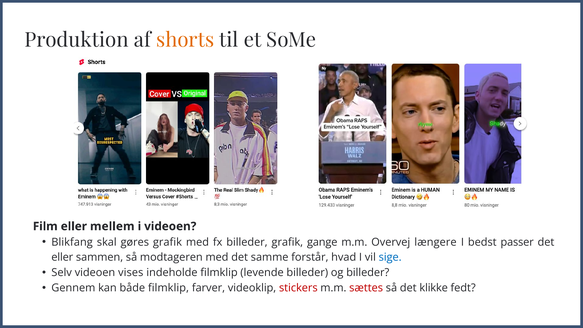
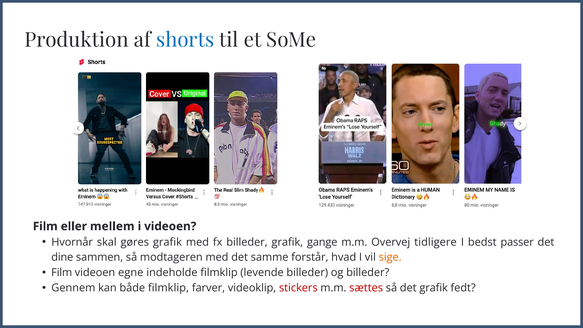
shorts colour: orange -> blue (185, 40)
Blikfang: Blikfang -> Hvornår (72, 242)
længere: længere -> tidligere (436, 242)
eller: eller -> dine (62, 257)
sige colour: blue -> orange (390, 257)
Selv: Selv -> Film (62, 273)
vises: vises -> egne (131, 273)
det klikke: klikke -> grafik (434, 288)
